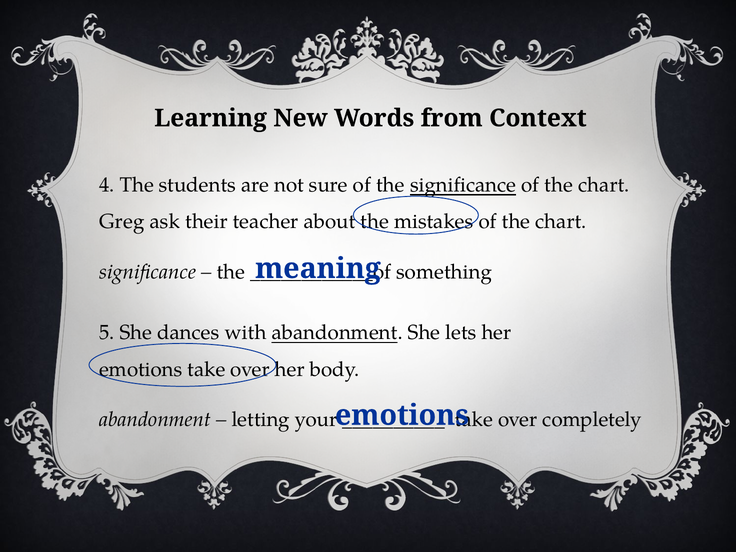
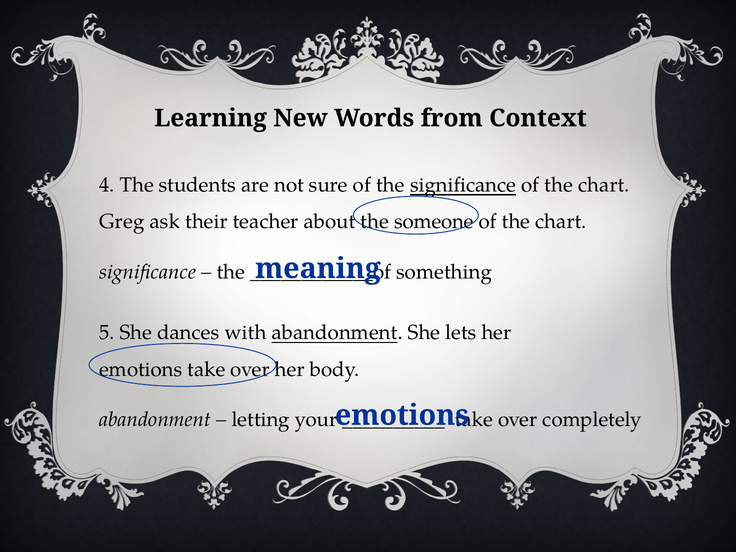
mistakes: mistakes -> someone (434, 222)
